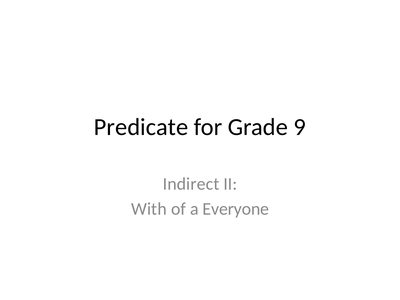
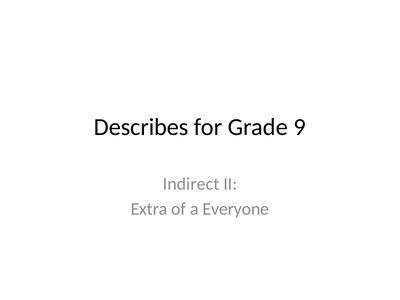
Predicate: Predicate -> Describes (141, 127)
With: With -> Extra (149, 209)
